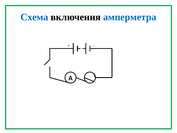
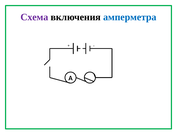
Схема colour: blue -> purple (34, 17)
